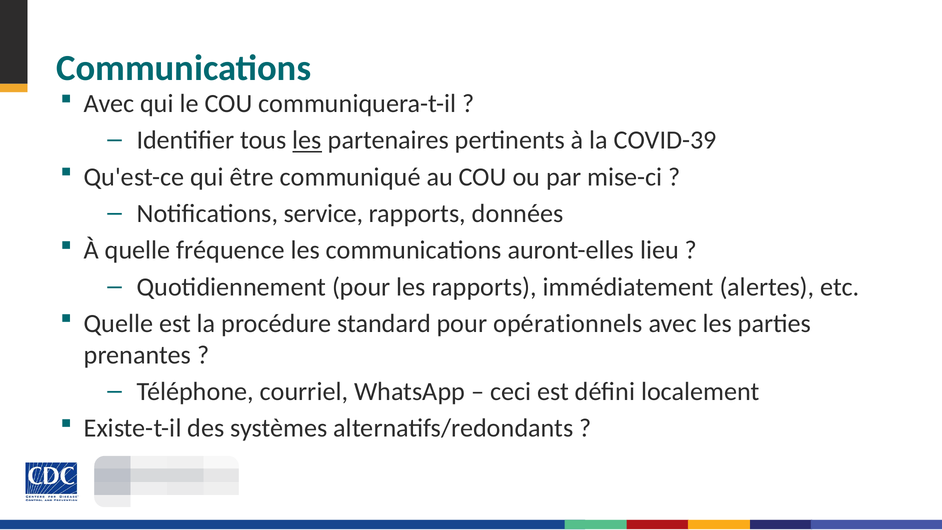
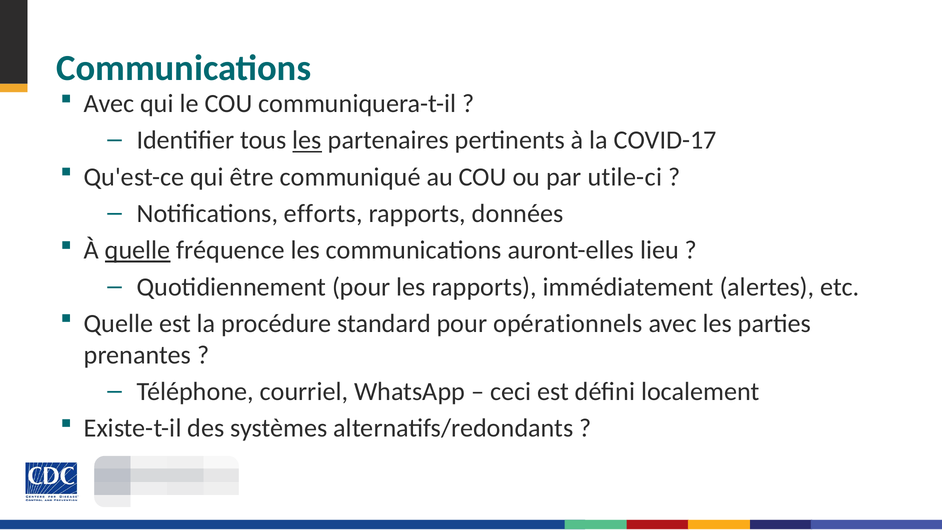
COVID-39: COVID-39 -> COVID-17 (665, 140)
mise-ci: mise-ci -> utile-ci (625, 177)
service: service -> efforts (323, 214)
quelle underline: none -> present (138, 250)
